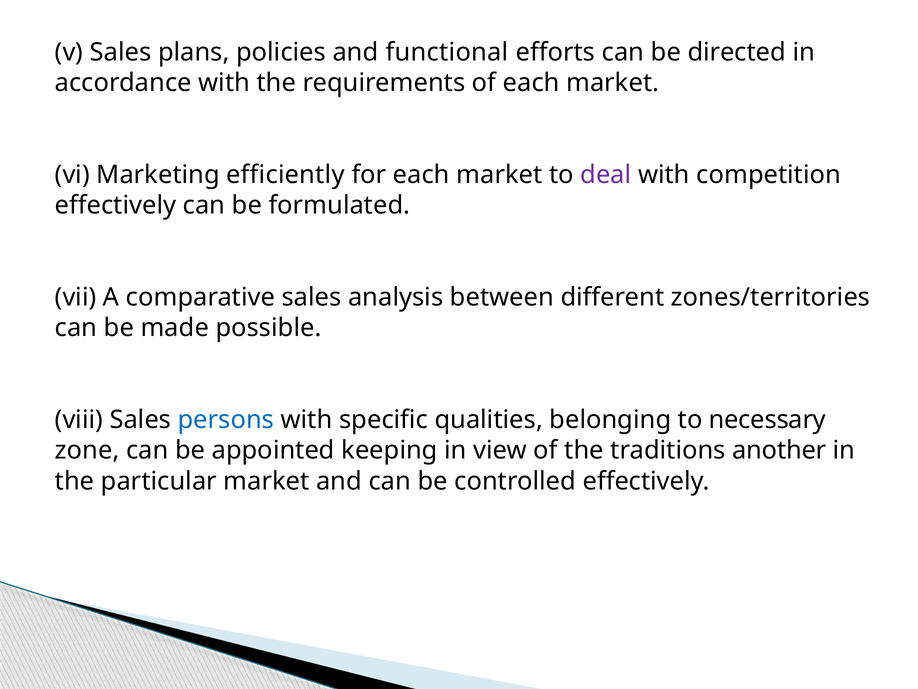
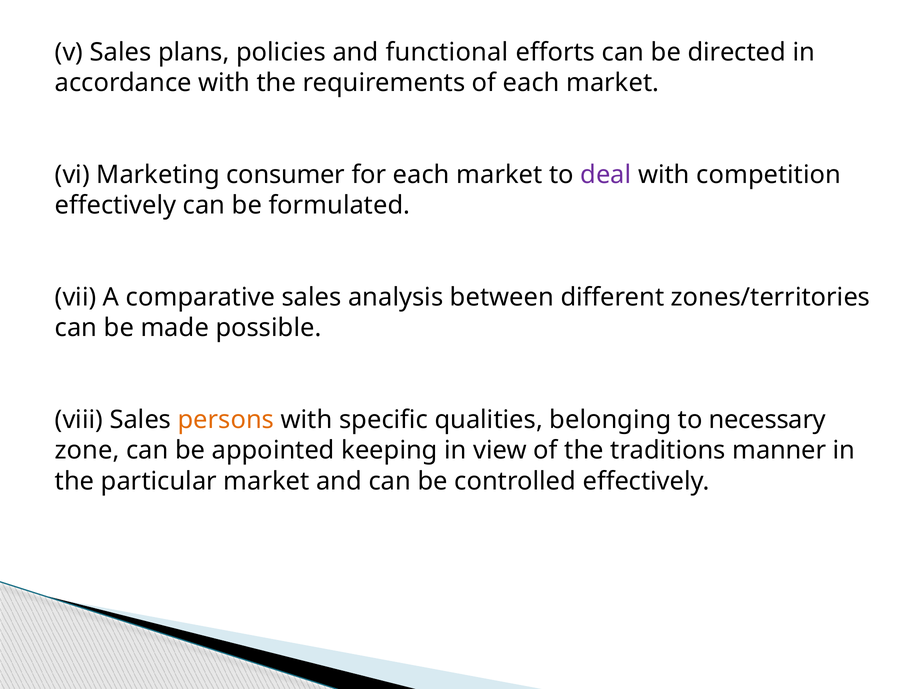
efficiently: efficiently -> consumer (286, 175)
persons colour: blue -> orange (226, 420)
another: another -> manner (779, 450)
